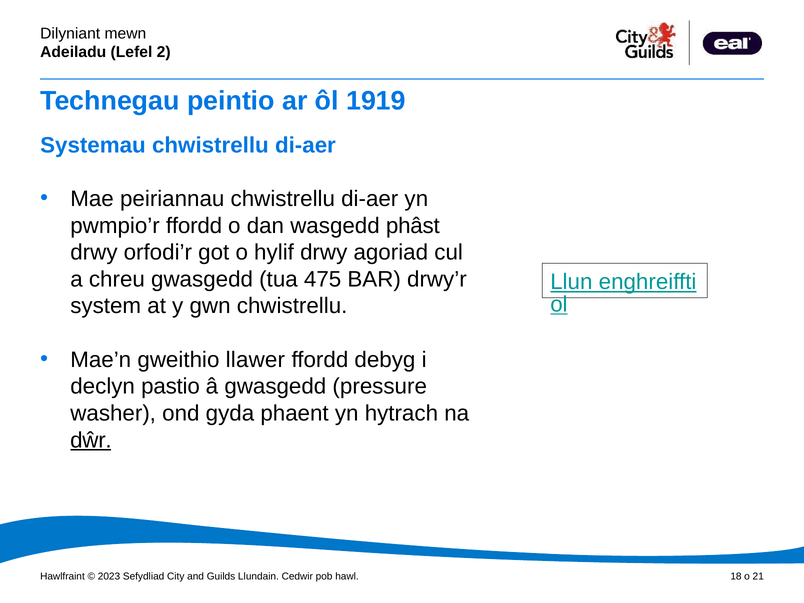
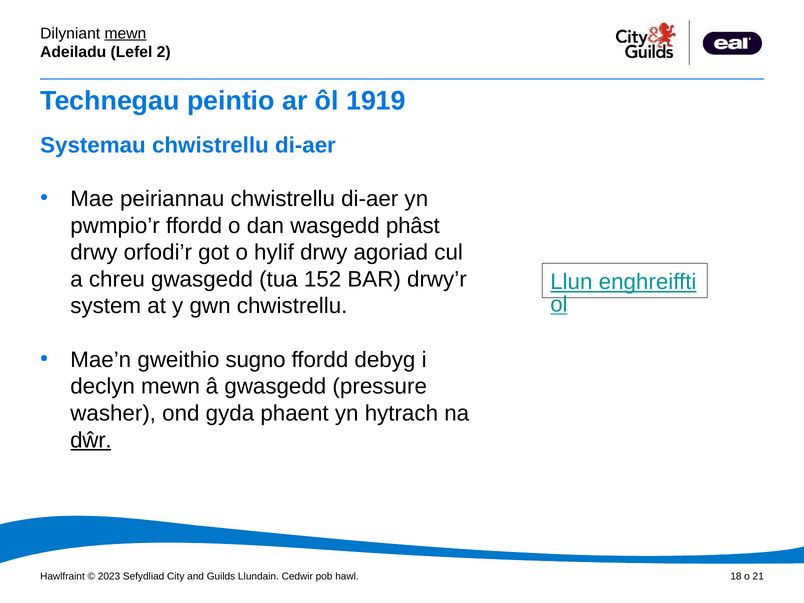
mewn underline: none -> present (125, 33)
475: 475 -> 152 (323, 279)
llawer: llawer -> sugno (256, 360)
declyn pastio: pastio -> mewn (171, 387)
